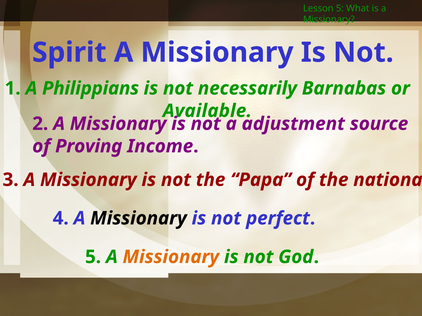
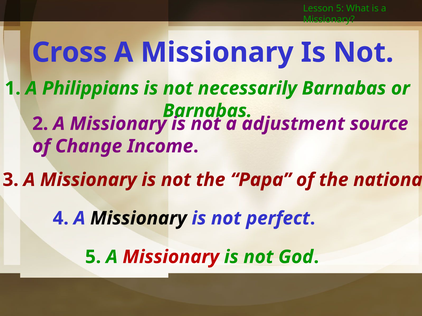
Spirit: Spirit -> Cross (69, 53)
Available: Available -> Barnabas (207, 111)
Proving: Proving -> Change (89, 146)
Missionary colour: orange -> red (171, 257)
